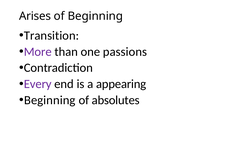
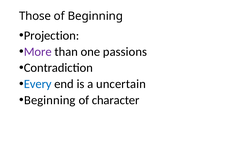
Arises: Arises -> Those (35, 16)
Transition: Transition -> Projection (52, 36)
Every colour: purple -> blue (38, 84)
appearing: appearing -> uncertain (121, 84)
absolutes: absolutes -> character (116, 100)
